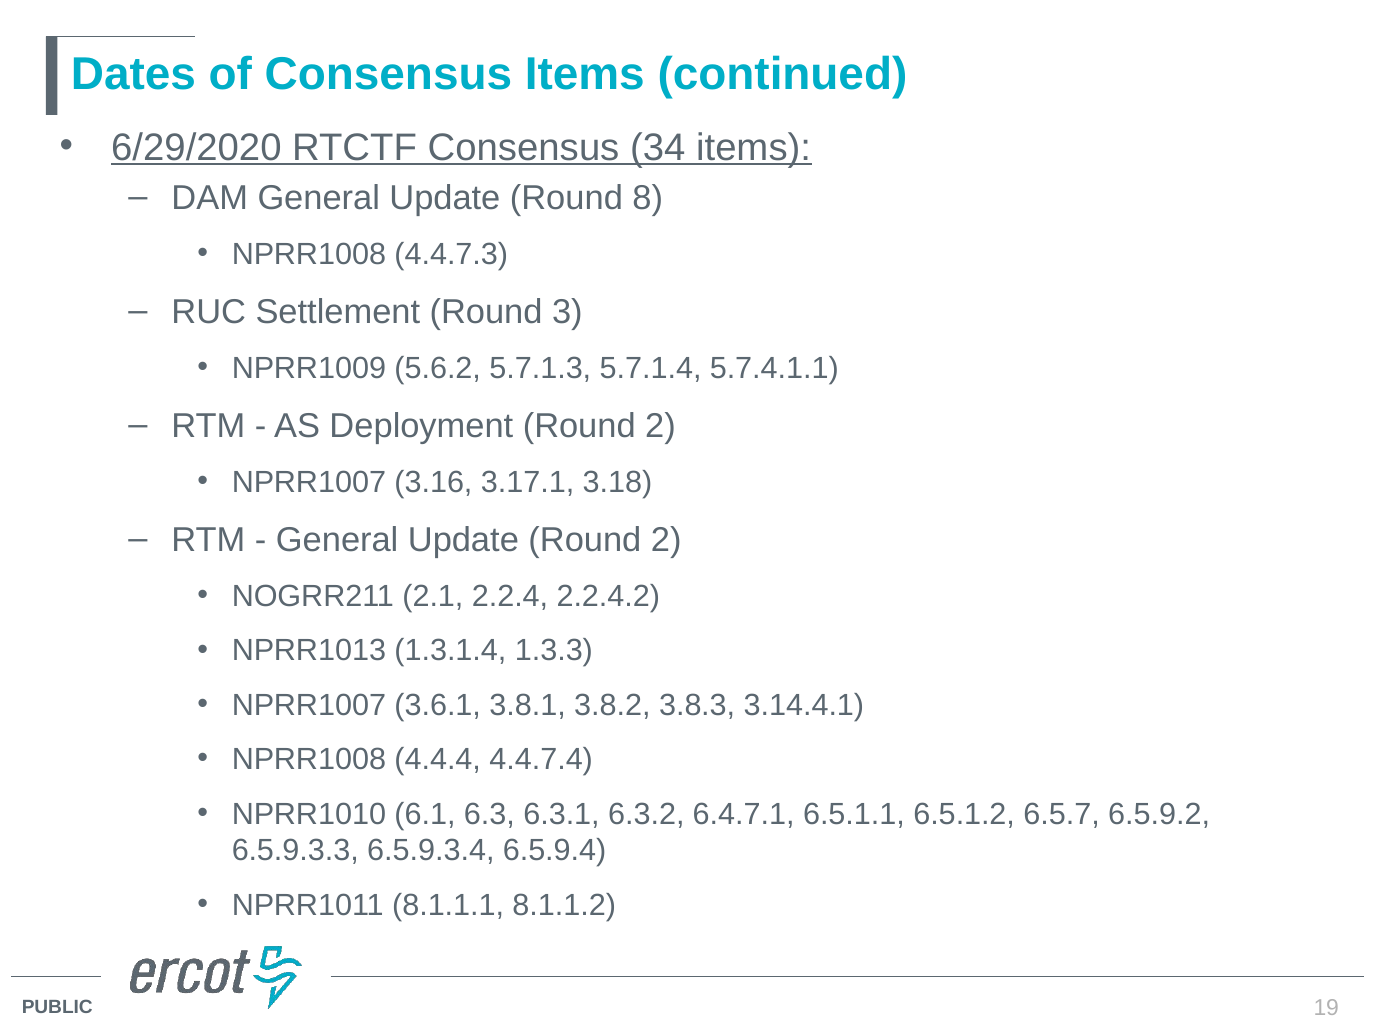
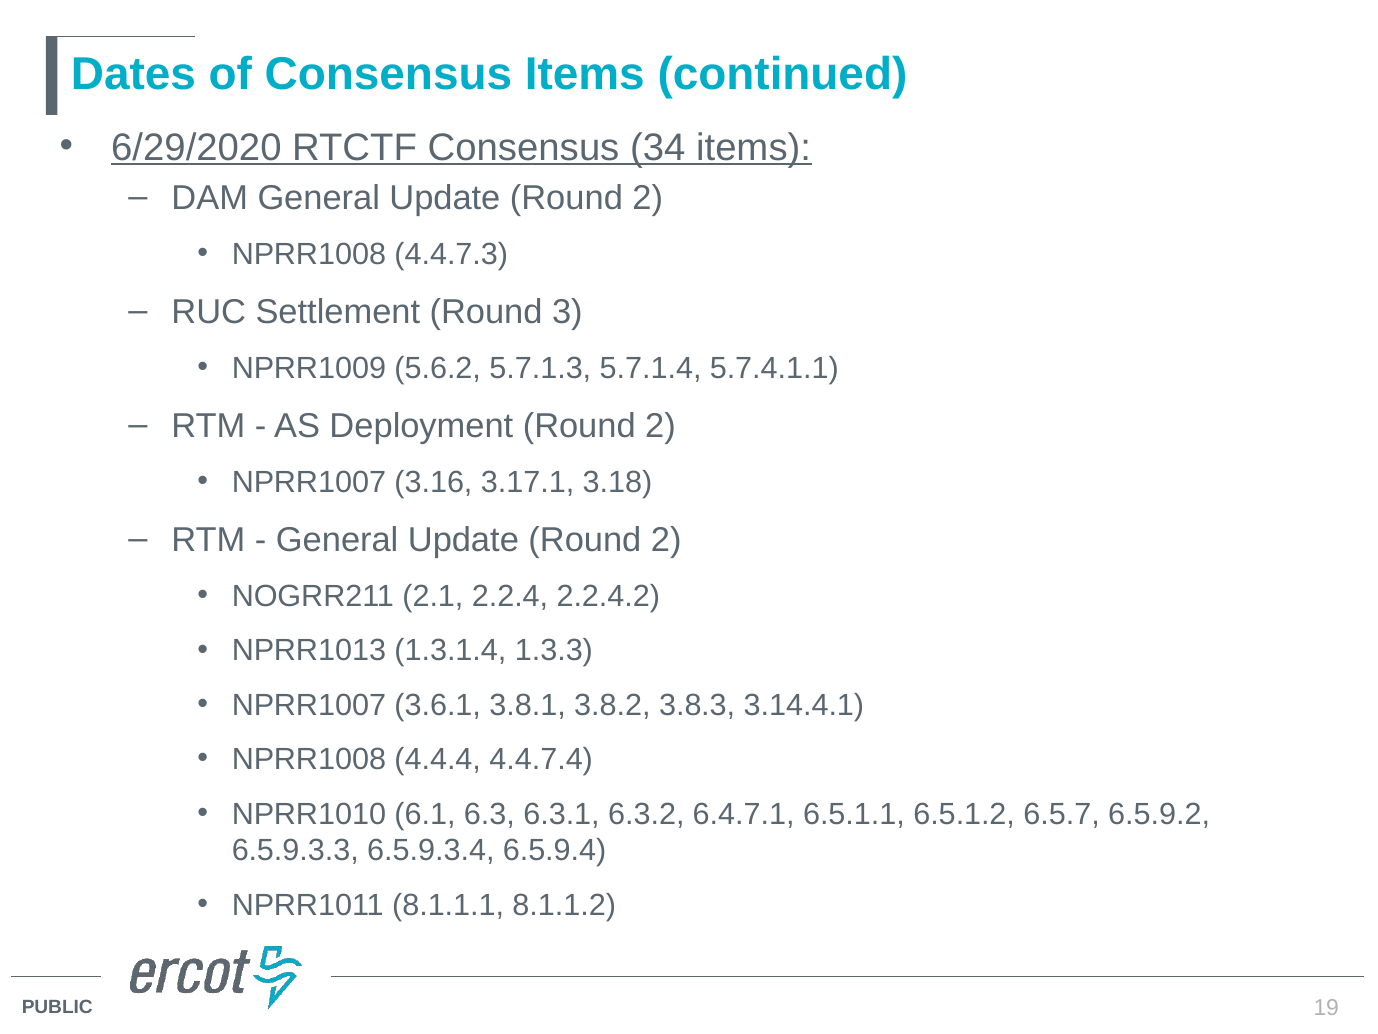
8: 8 -> 2 (648, 198)
